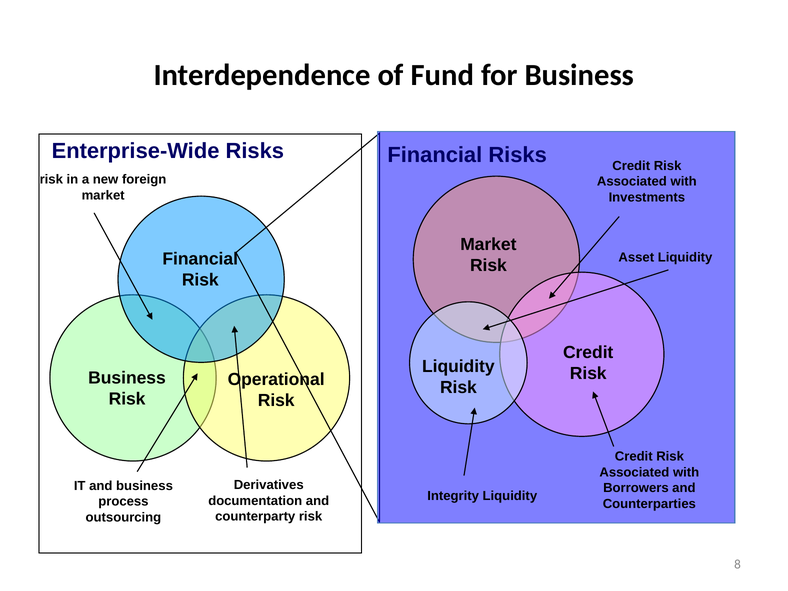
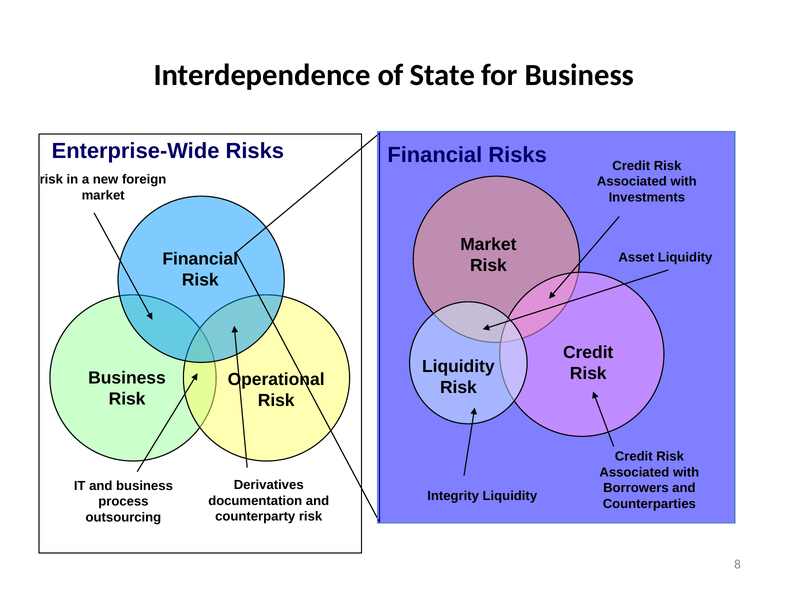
Fund: Fund -> State (442, 75)
